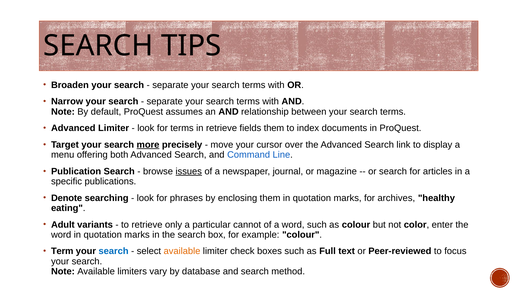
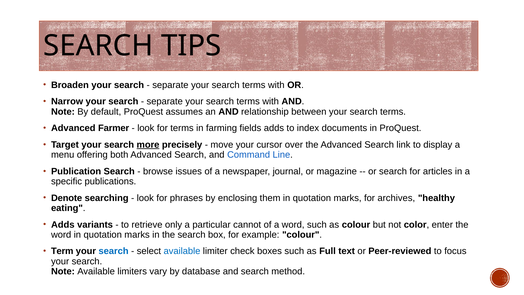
Advanced Limiter: Limiter -> Farmer (114, 128)
in retrieve: retrieve -> farming (222, 128)
fields them: them -> adds (274, 128)
issues underline: present -> none (189, 171)
Adult: Adult -> Adds (63, 224)
available colour: orange -> blue (182, 251)
